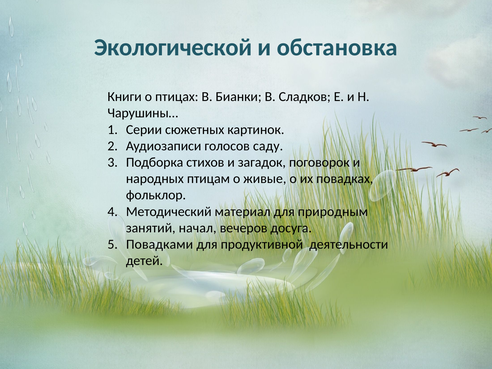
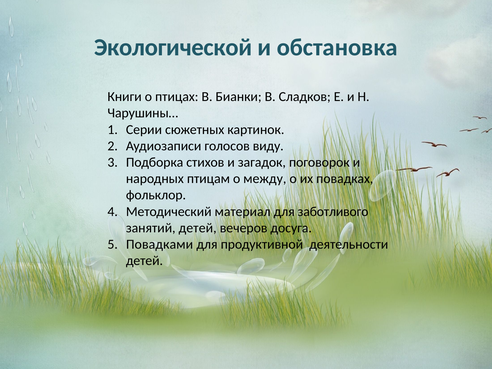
саду: саду -> виду (268, 146)
живые: живые -> между (265, 179)
природным: природным -> заботливого (333, 212)
занятий начал: начал -> детей (198, 228)
